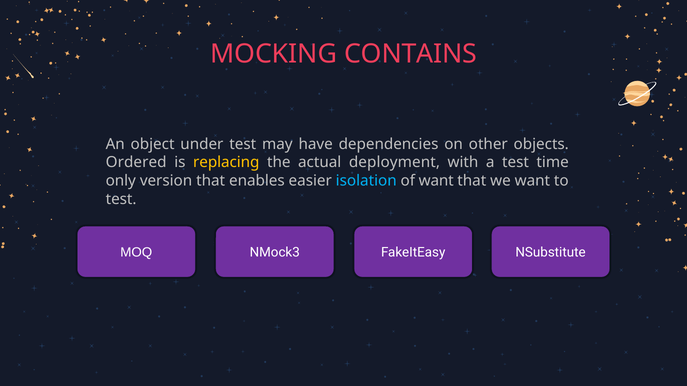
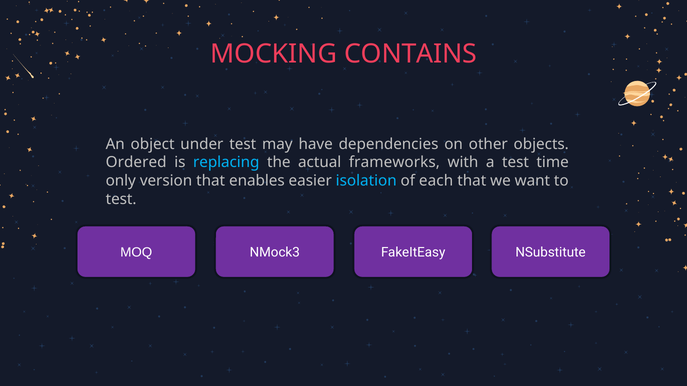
replacing colour: yellow -> light blue (226, 163)
deployment: deployment -> frameworks (394, 163)
of want: want -> each (436, 181)
